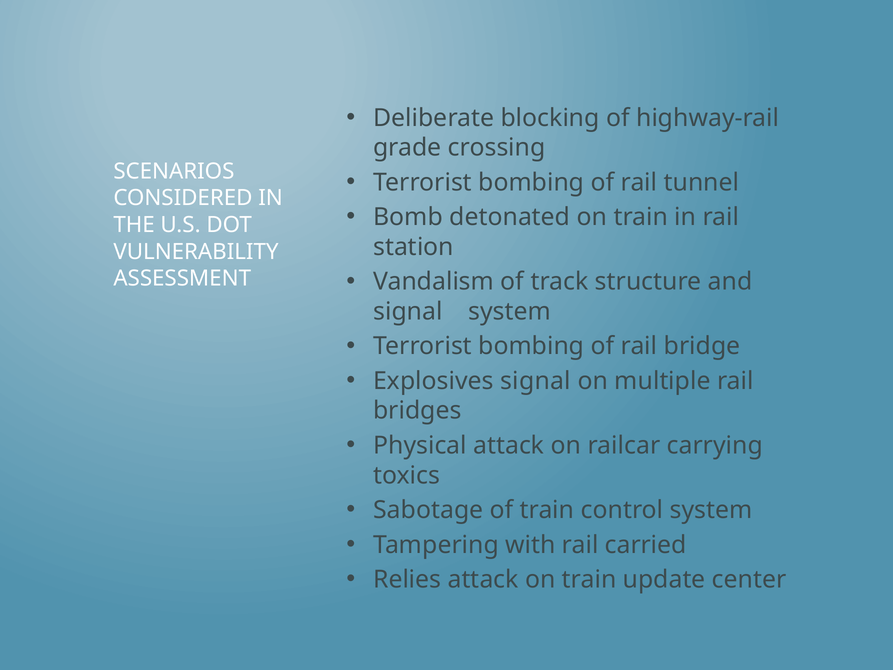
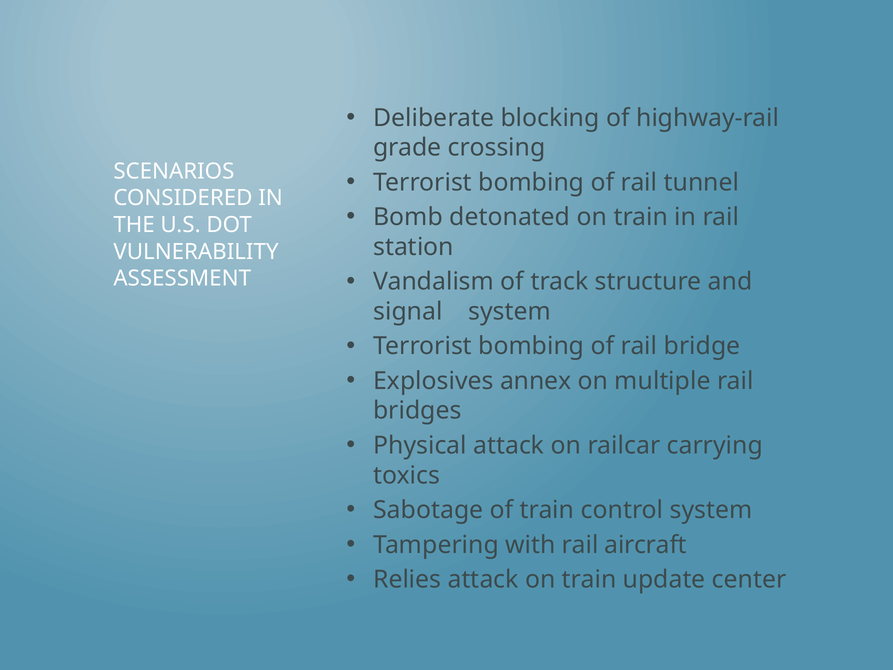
Explosives signal: signal -> annex (536, 381)
carried: carried -> aircraft (646, 545)
